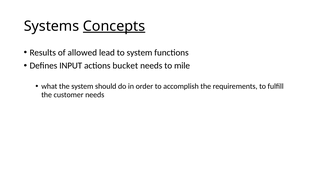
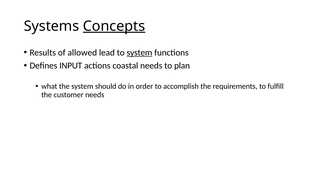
system underline: none -> present (139, 53)
bucket: bucket -> coastal (125, 66)
mile: mile -> plan (182, 66)
